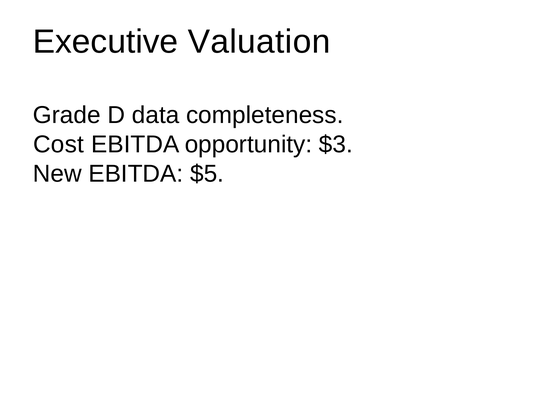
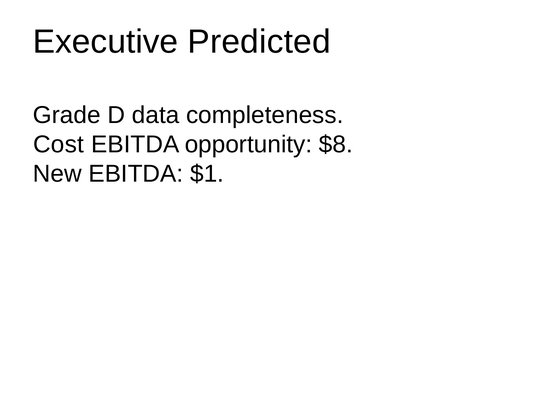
Valuation: Valuation -> Predicted (259, 42)
$3: $3 -> $8 (336, 144)
$5: $5 -> $1 (207, 174)
